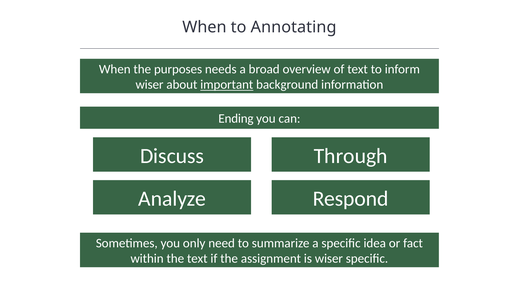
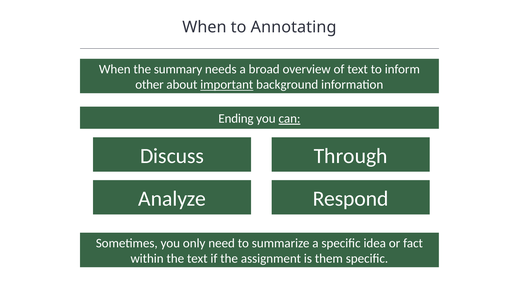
purposes: purposes -> summary (178, 69)
wiser: wiser -> other (150, 85)
can underline: none -> present (289, 119)
is wiser: wiser -> them (329, 259)
